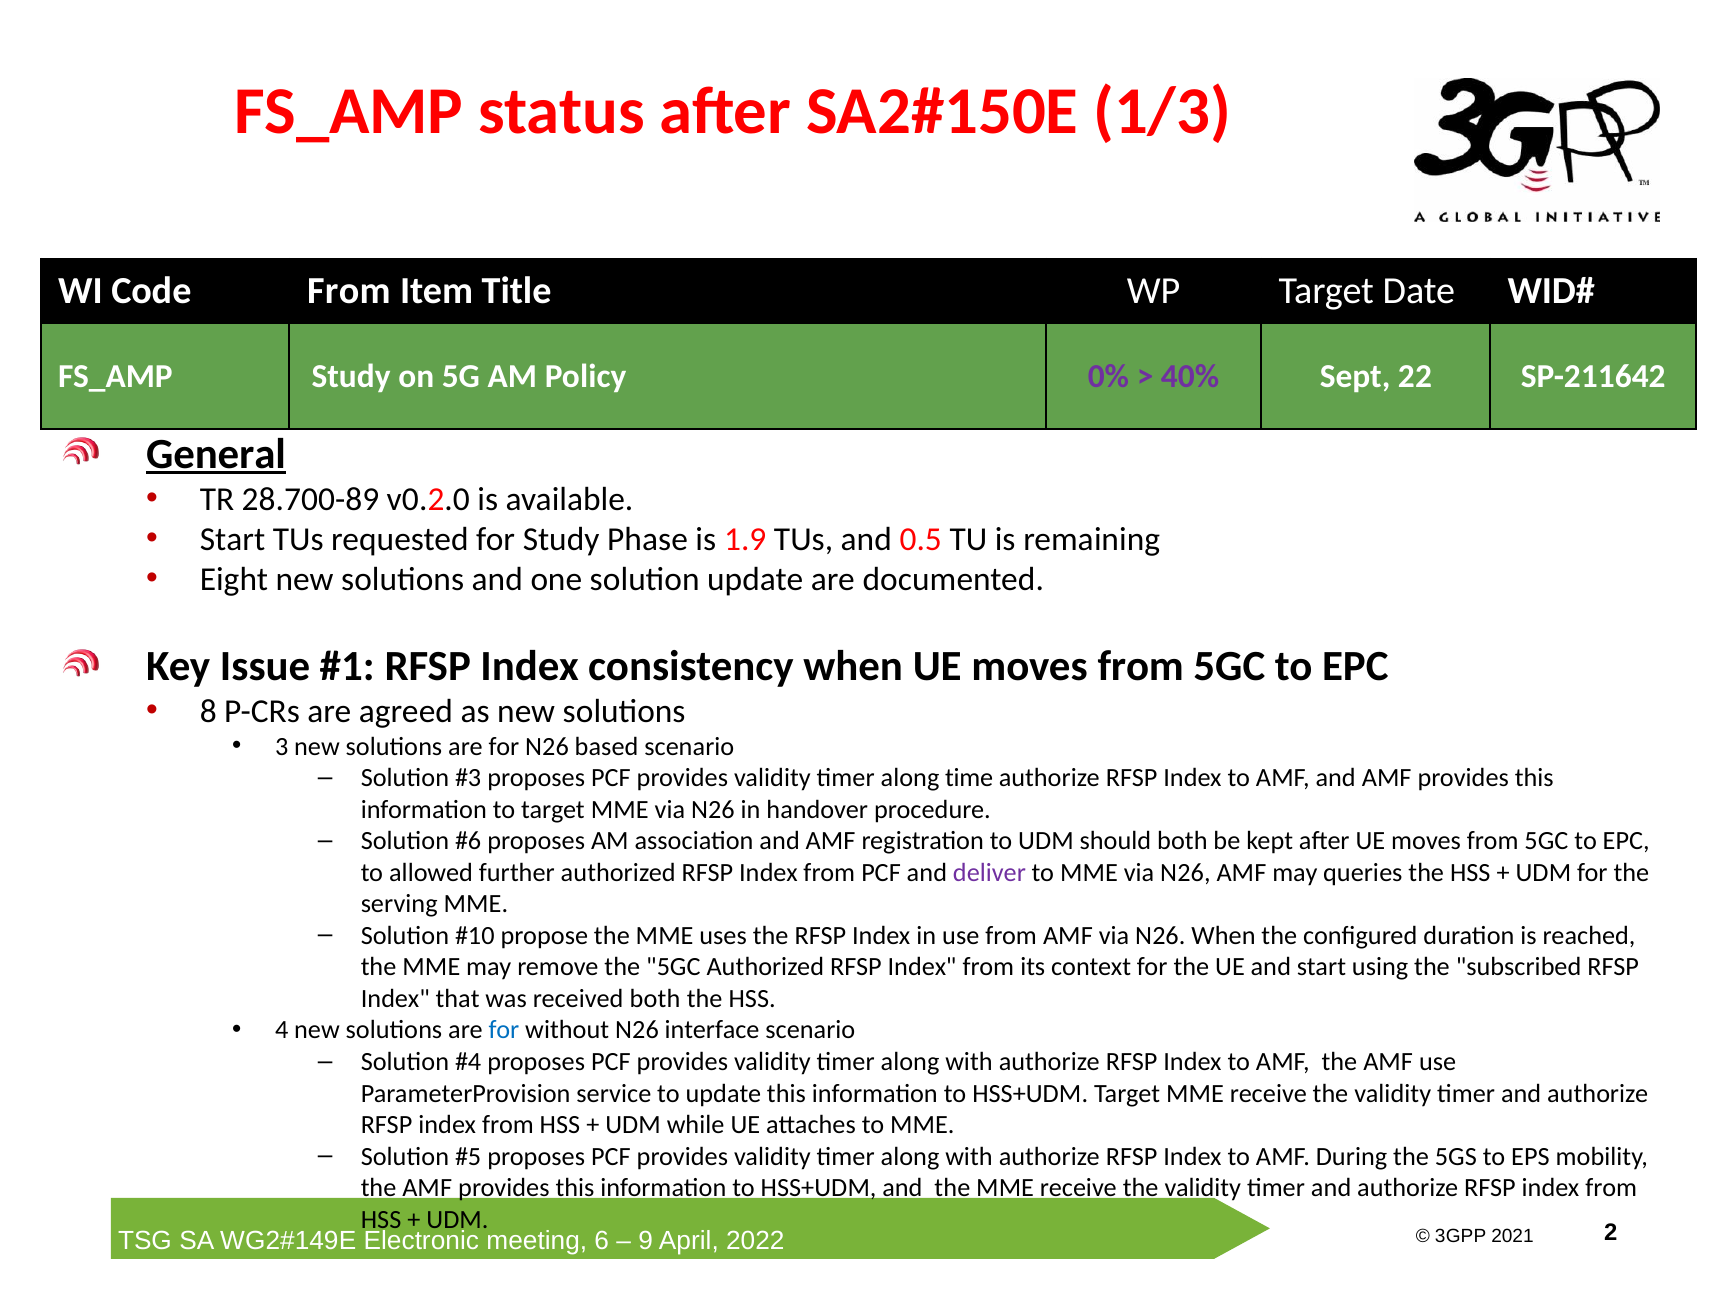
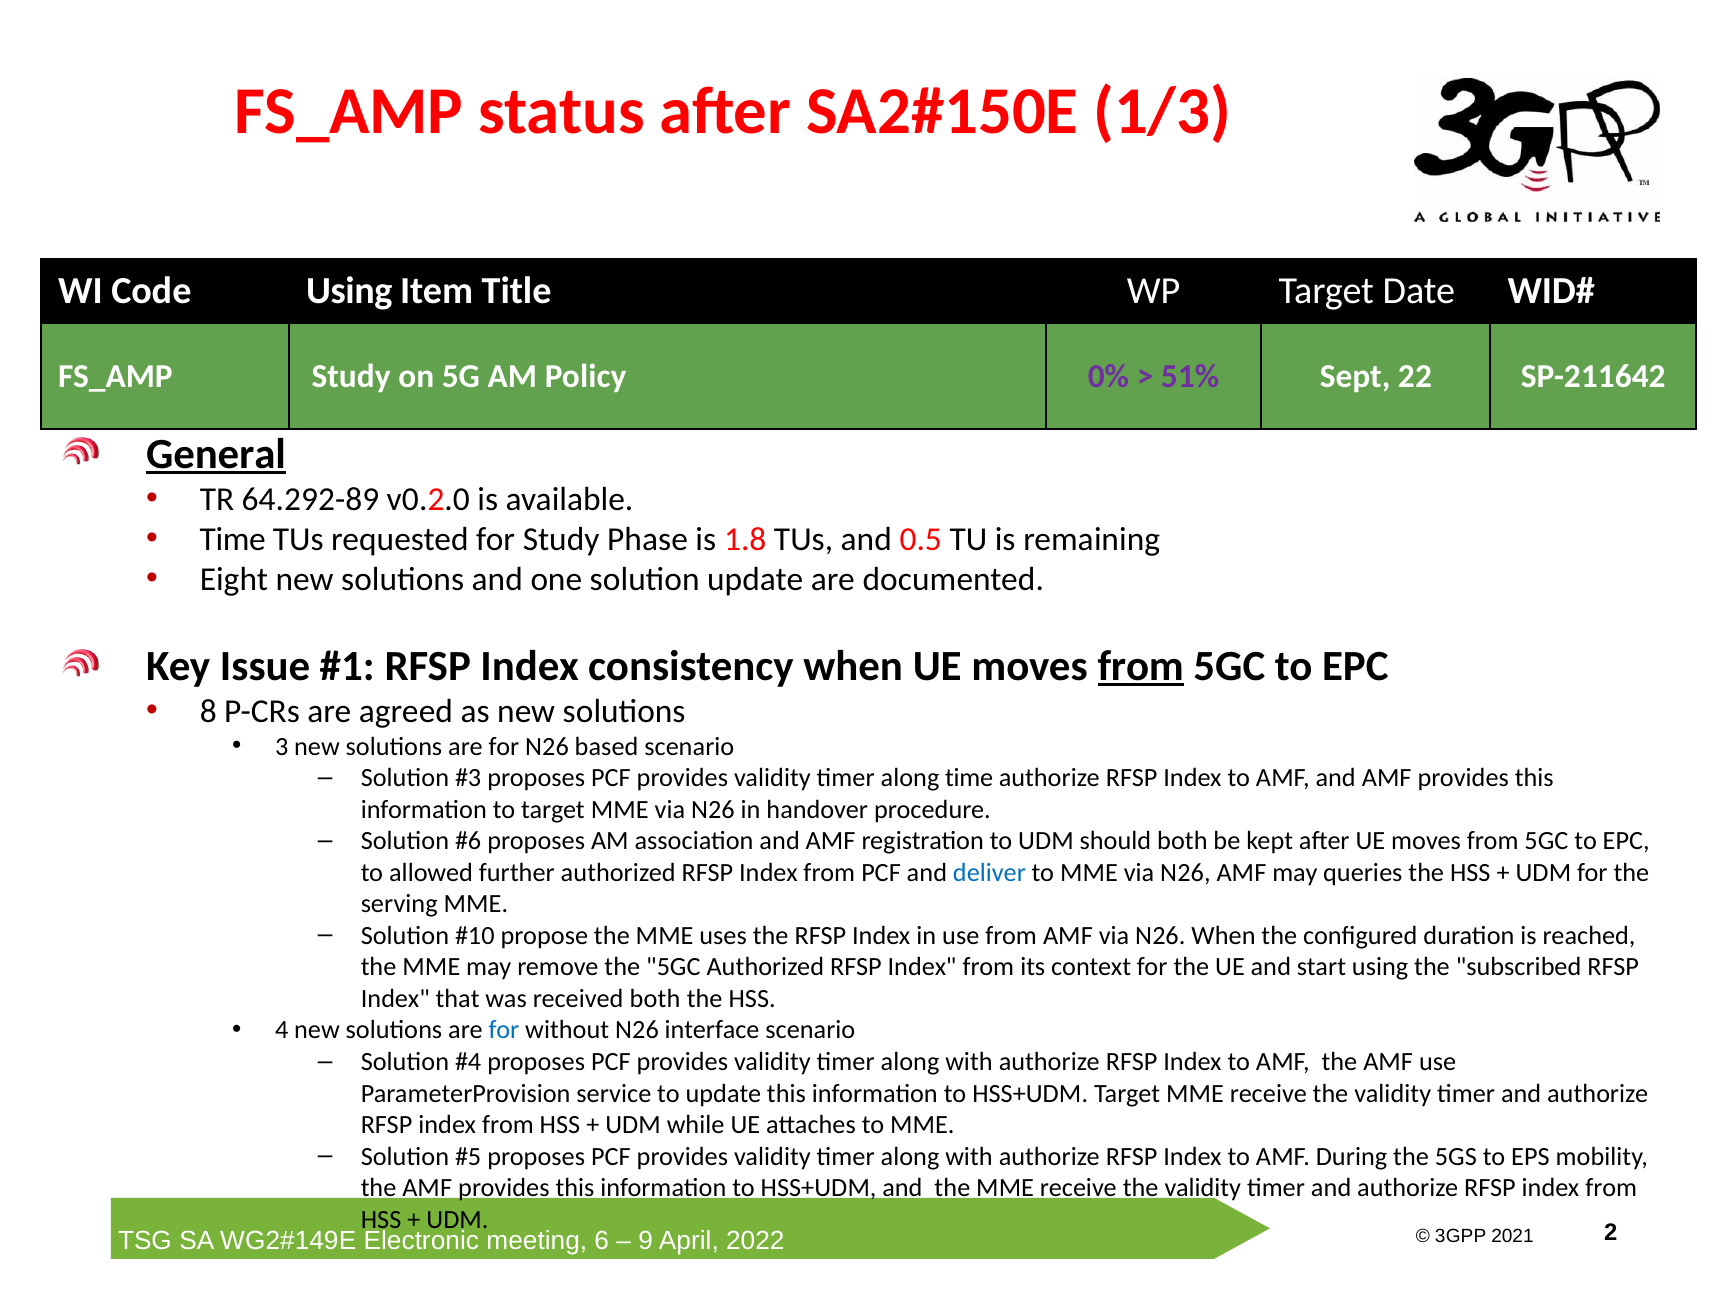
Code From: From -> Using (349, 291)
40%: 40% -> 51% (1190, 376)
28.700-89: 28.700-89 -> 64.292-89 (310, 499)
Start: Start -> Time (233, 539)
1.9: 1.9 -> 1.8 (745, 539)
from underline: none -> present (1141, 666)
deliver colour: purple -> blue (989, 872)
